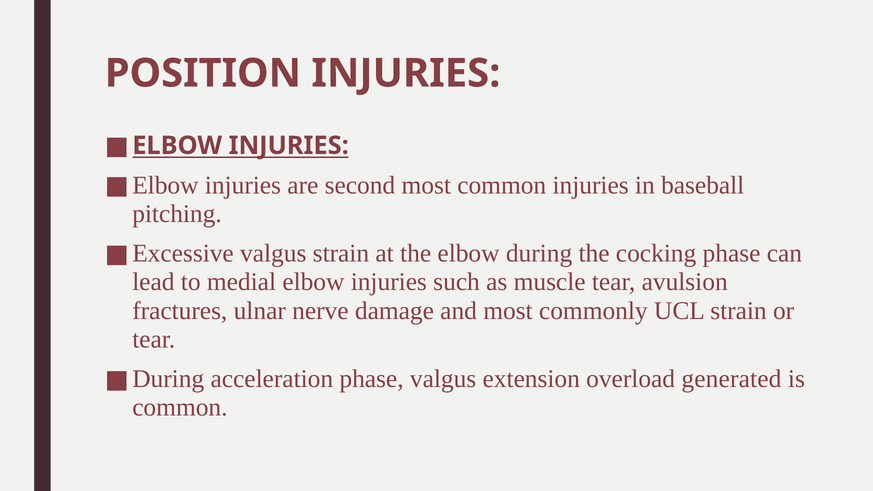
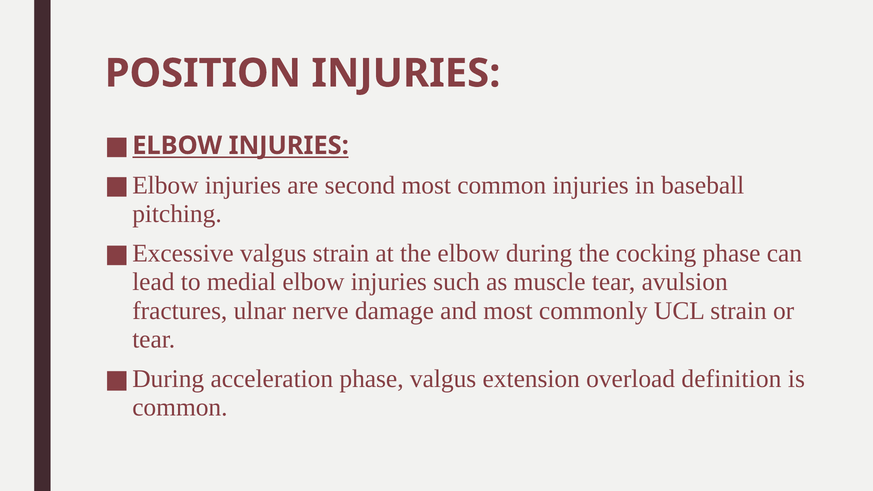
generated: generated -> definition (731, 379)
